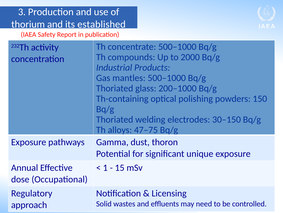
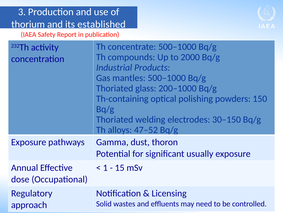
47–75: 47–75 -> 47–52 (146, 130)
unique: unique -> usually (200, 153)
